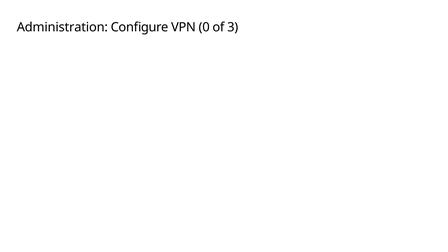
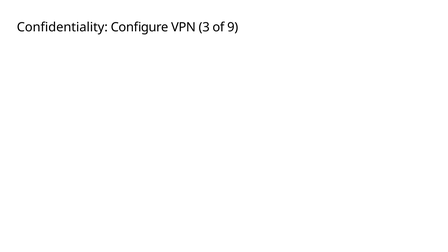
Administration: Administration -> Confidentiality (62, 27)
0: 0 -> 3 (204, 27)
3: 3 -> 9 (233, 27)
